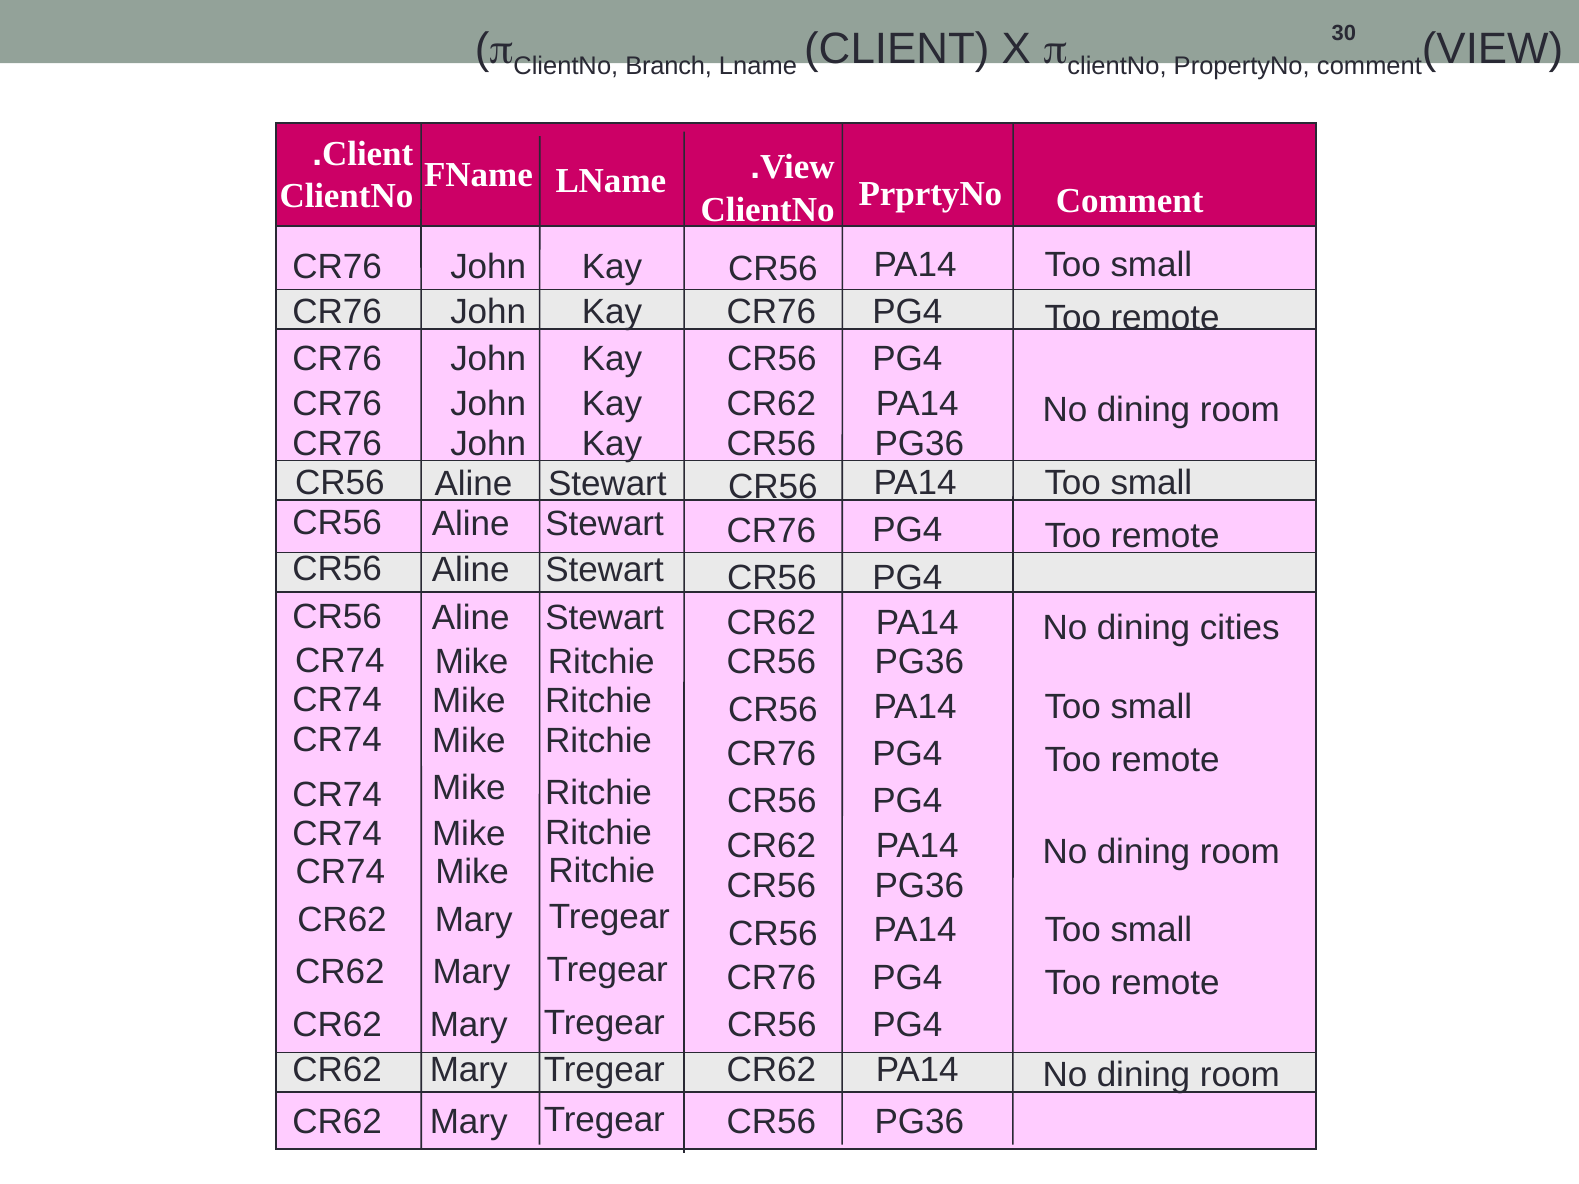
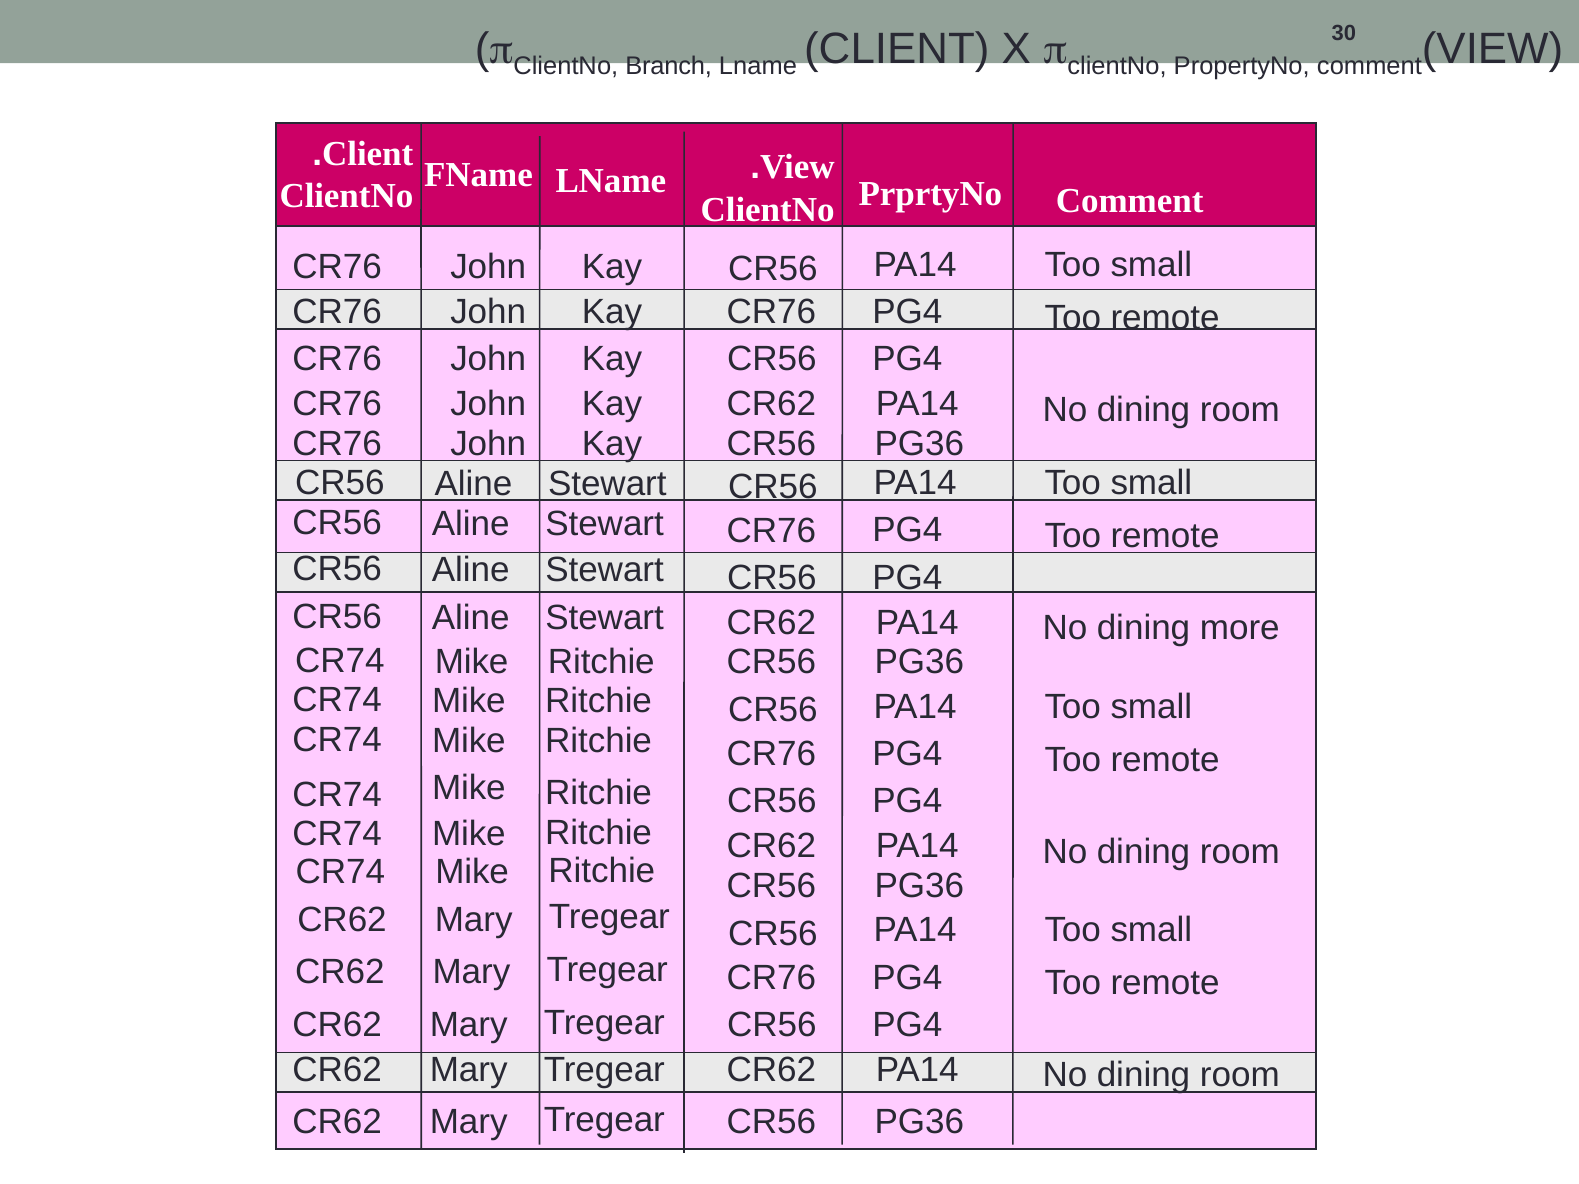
cities: cities -> more (1240, 628)
